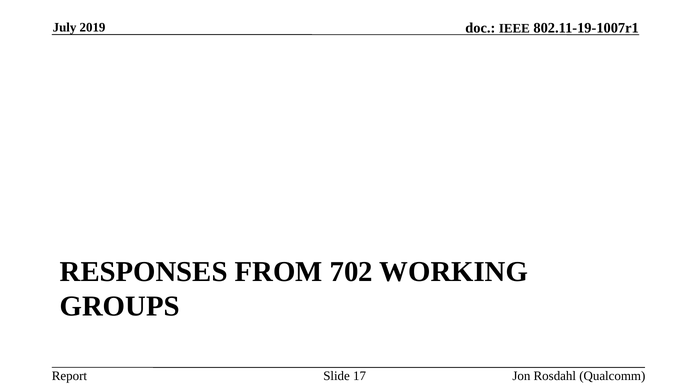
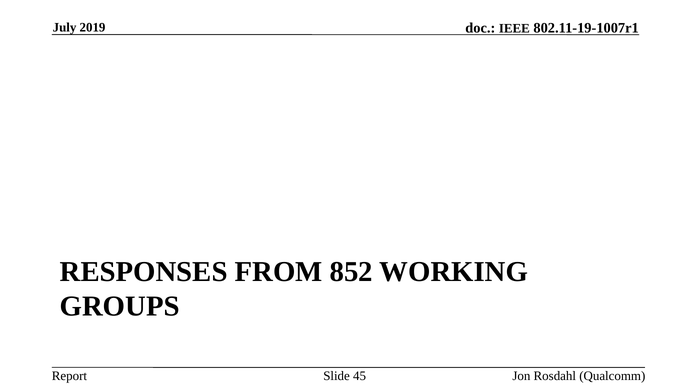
702: 702 -> 852 (351, 272)
17: 17 -> 45 (360, 376)
